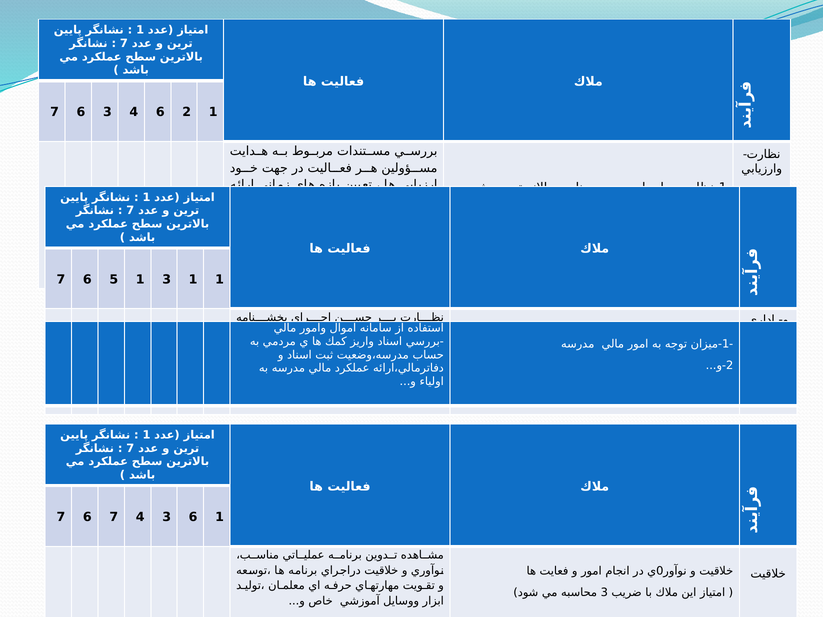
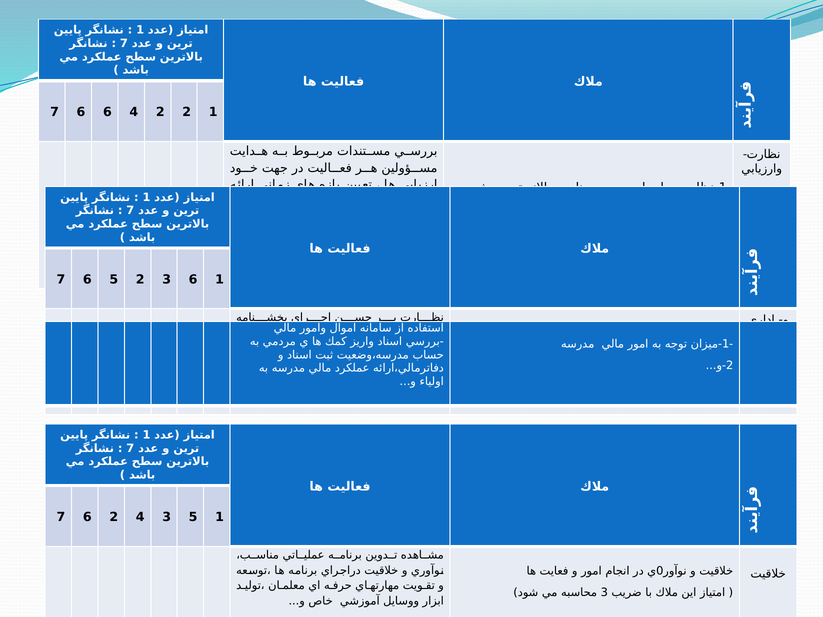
6 3: 3 -> 6 (107, 112)
4 6: 6 -> 2 (160, 112)
5 1: 1 -> 2 (140, 280)
3 1: 1 -> 6 (193, 280)
6 7: 7 -> 2 (114, 517)
3 6: 6 -> 5 (193, 517)
